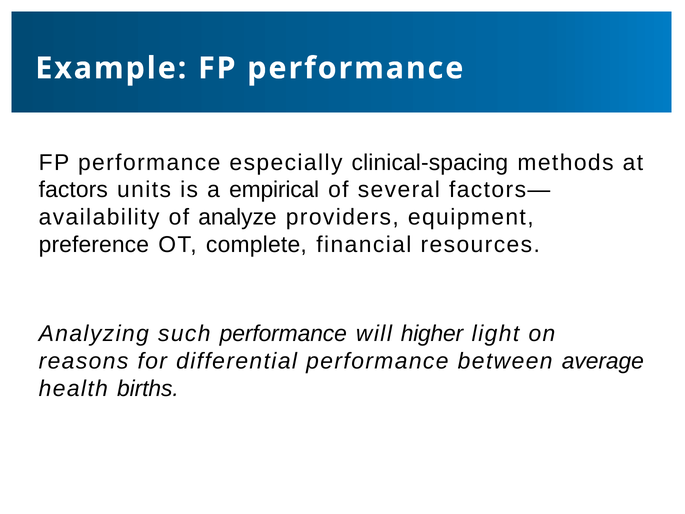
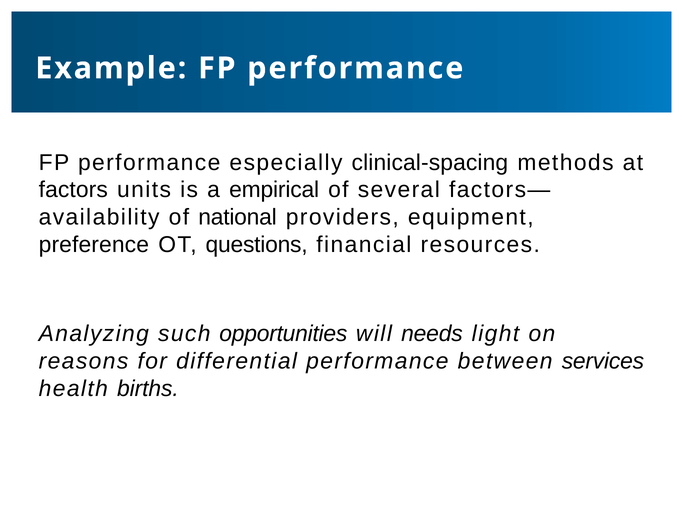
analyze: analyze -> national (238, 217)
complete: complete -> questions (257, 245)
such performance: performance -> opportunities (283, 334)
higher: higher -> needs (432, 334)
average: average -> services (603, 361)
